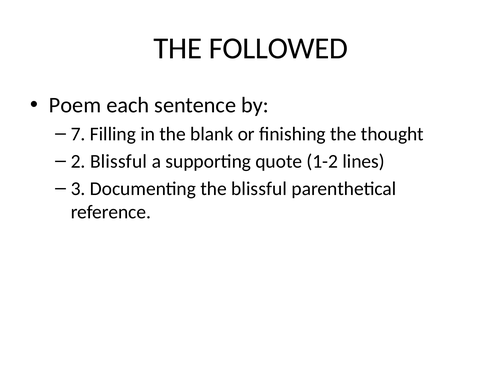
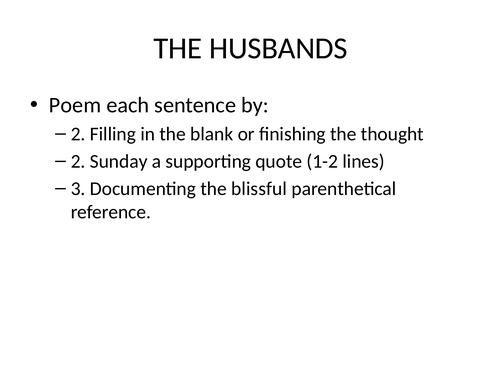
FOLLOWED: FOLLOWED -> HUSBANDS (278, 48)
7: 7 -> 2 (78, 134)
2 Blissful: Blissful -> Sunday (119, 161)
